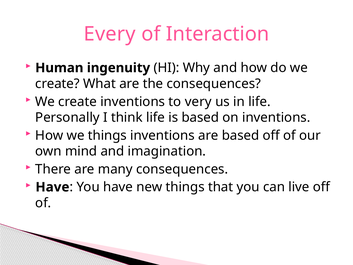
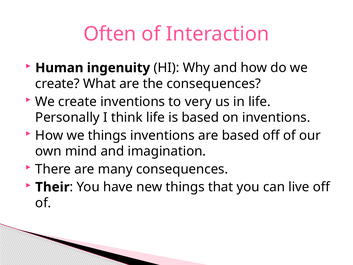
Every: Every -> Often (110, 34)
Have: Have -> Their (52, 187)
